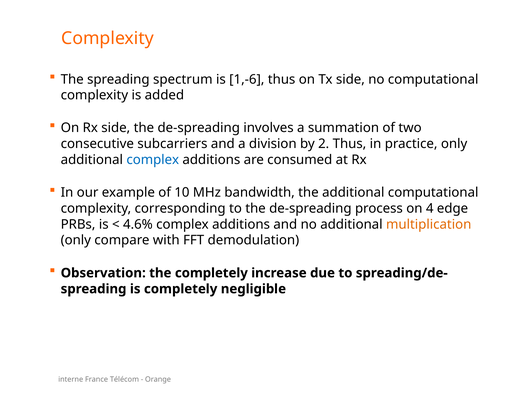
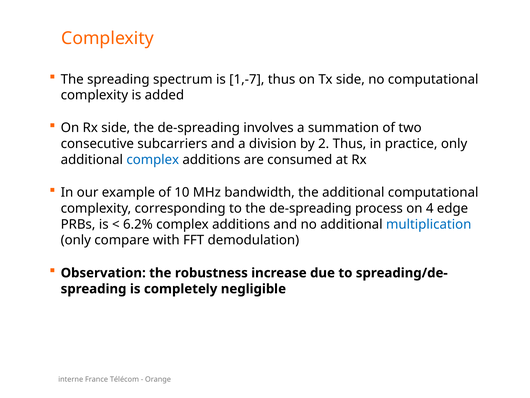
1,-6: 1,-6 -> 1,-7 (247, 79)
4.6%: 4.6% -> 6.2% (138, 224)
multiplication colour: orange -> blue (429, 224)
the completely: completely -> robustness (211, 273)
